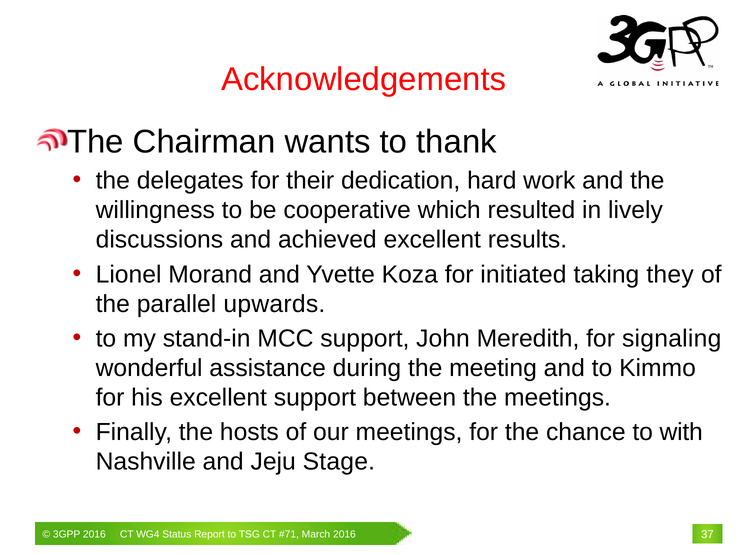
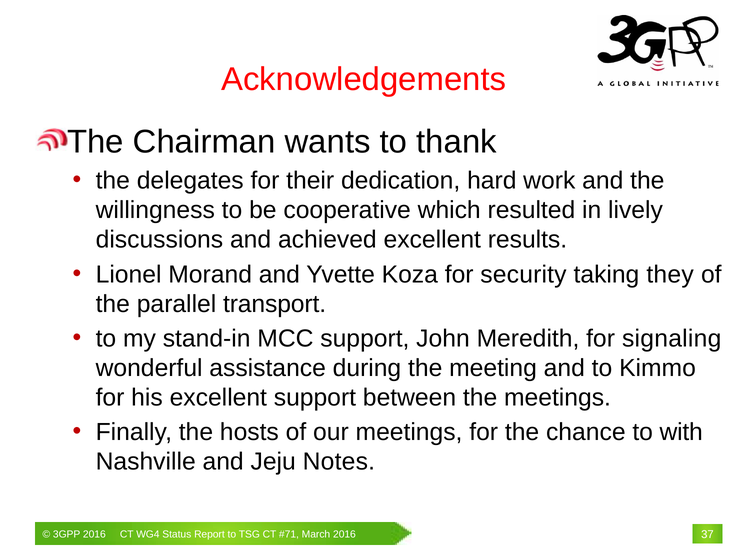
initiated: initiated -> security (523, 274)
upwards: upwards -> transport (275, 304)
Stage: Stage -> Notes (339, 462)
